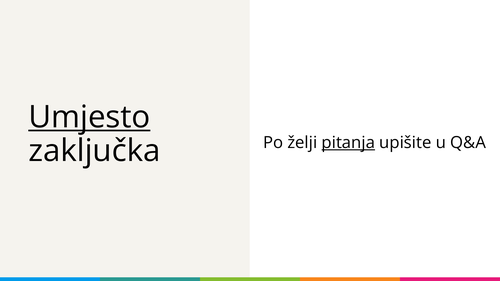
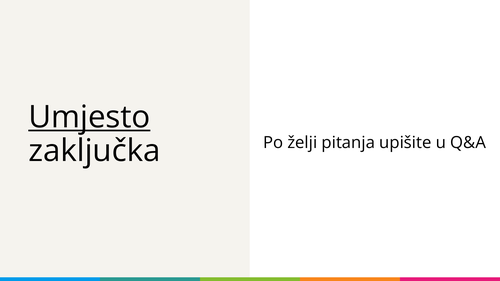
pitanja underline: present -> none (348, 143)
